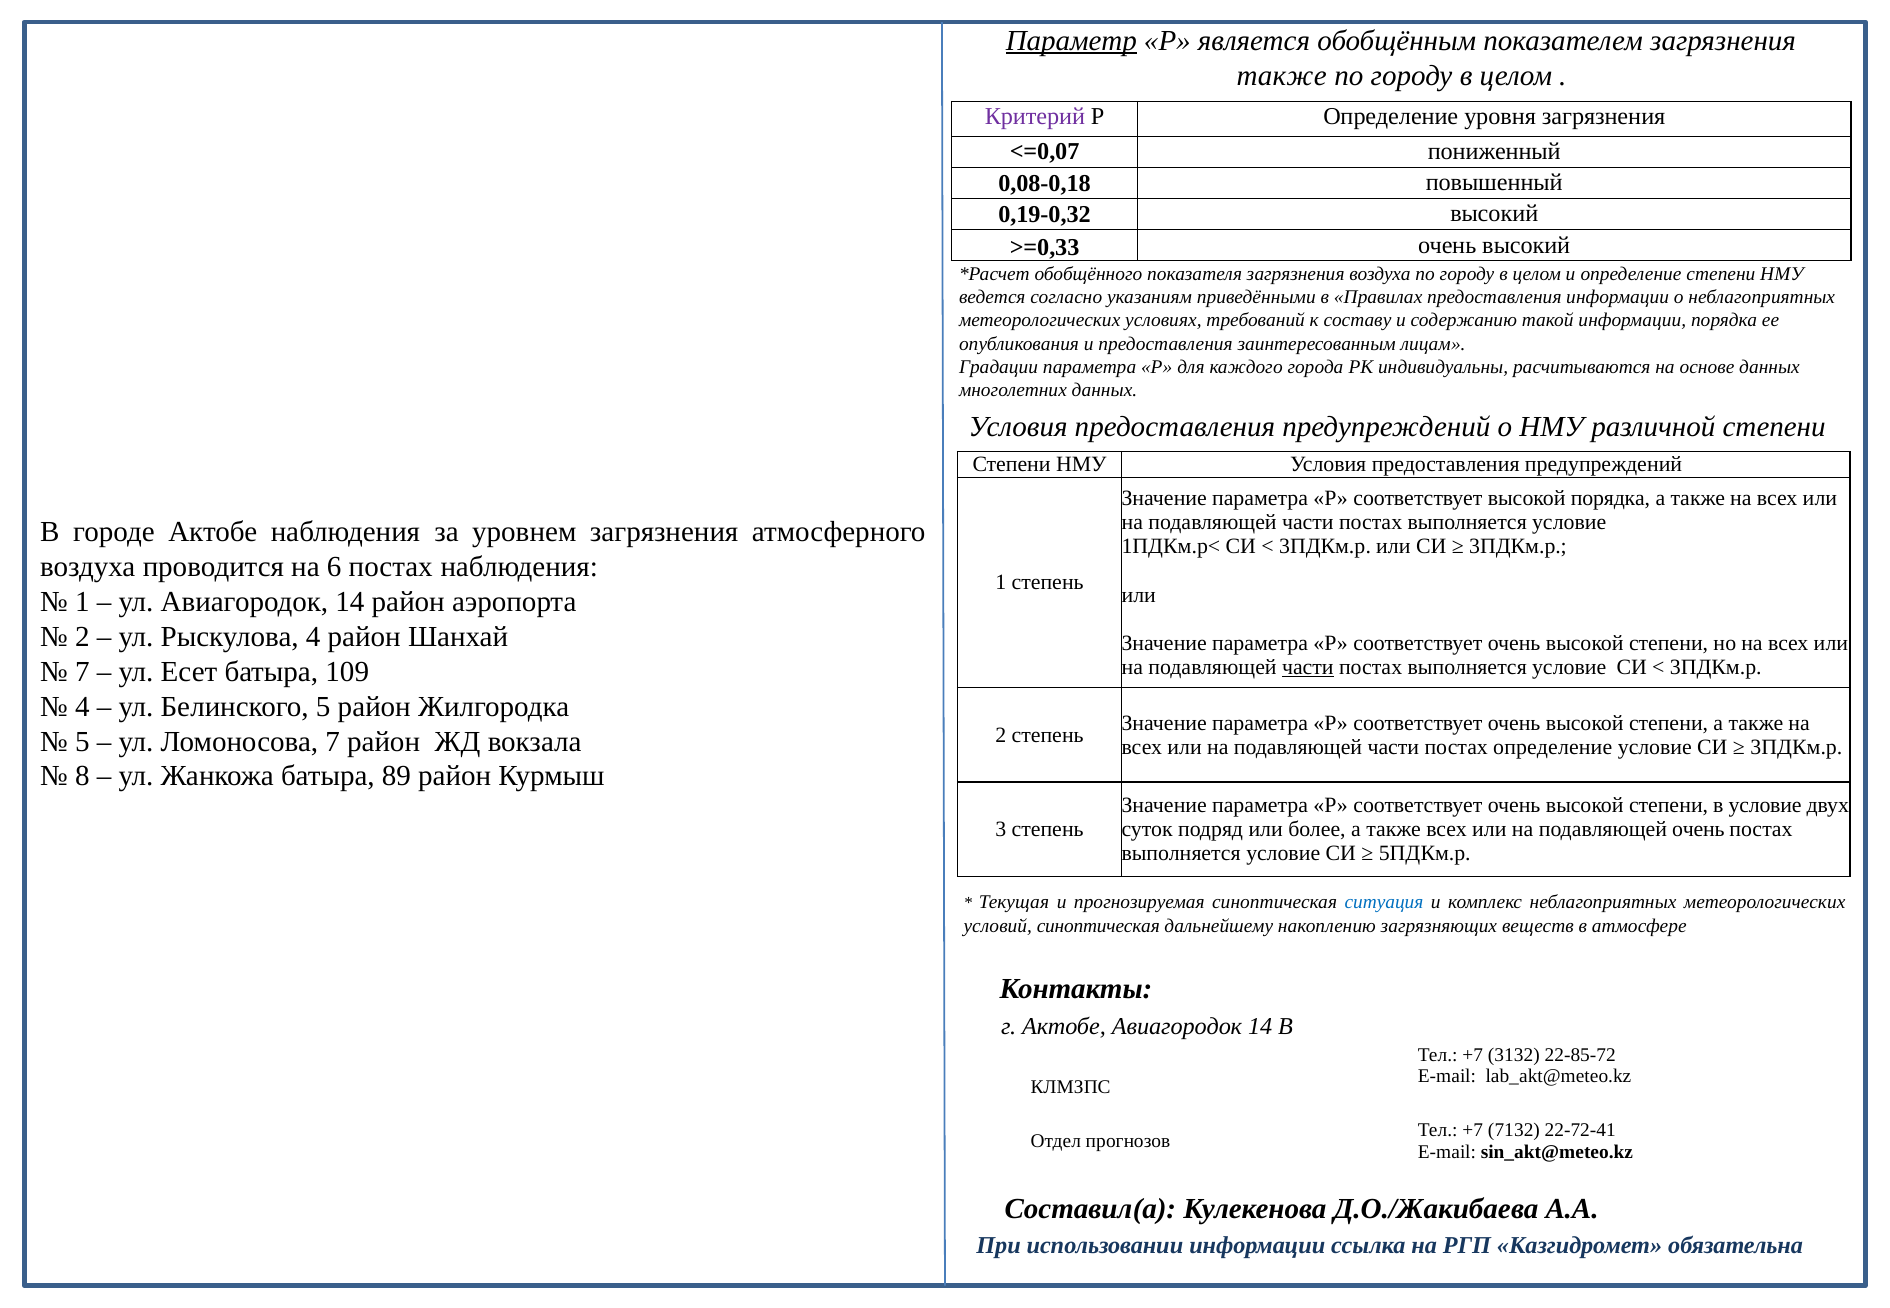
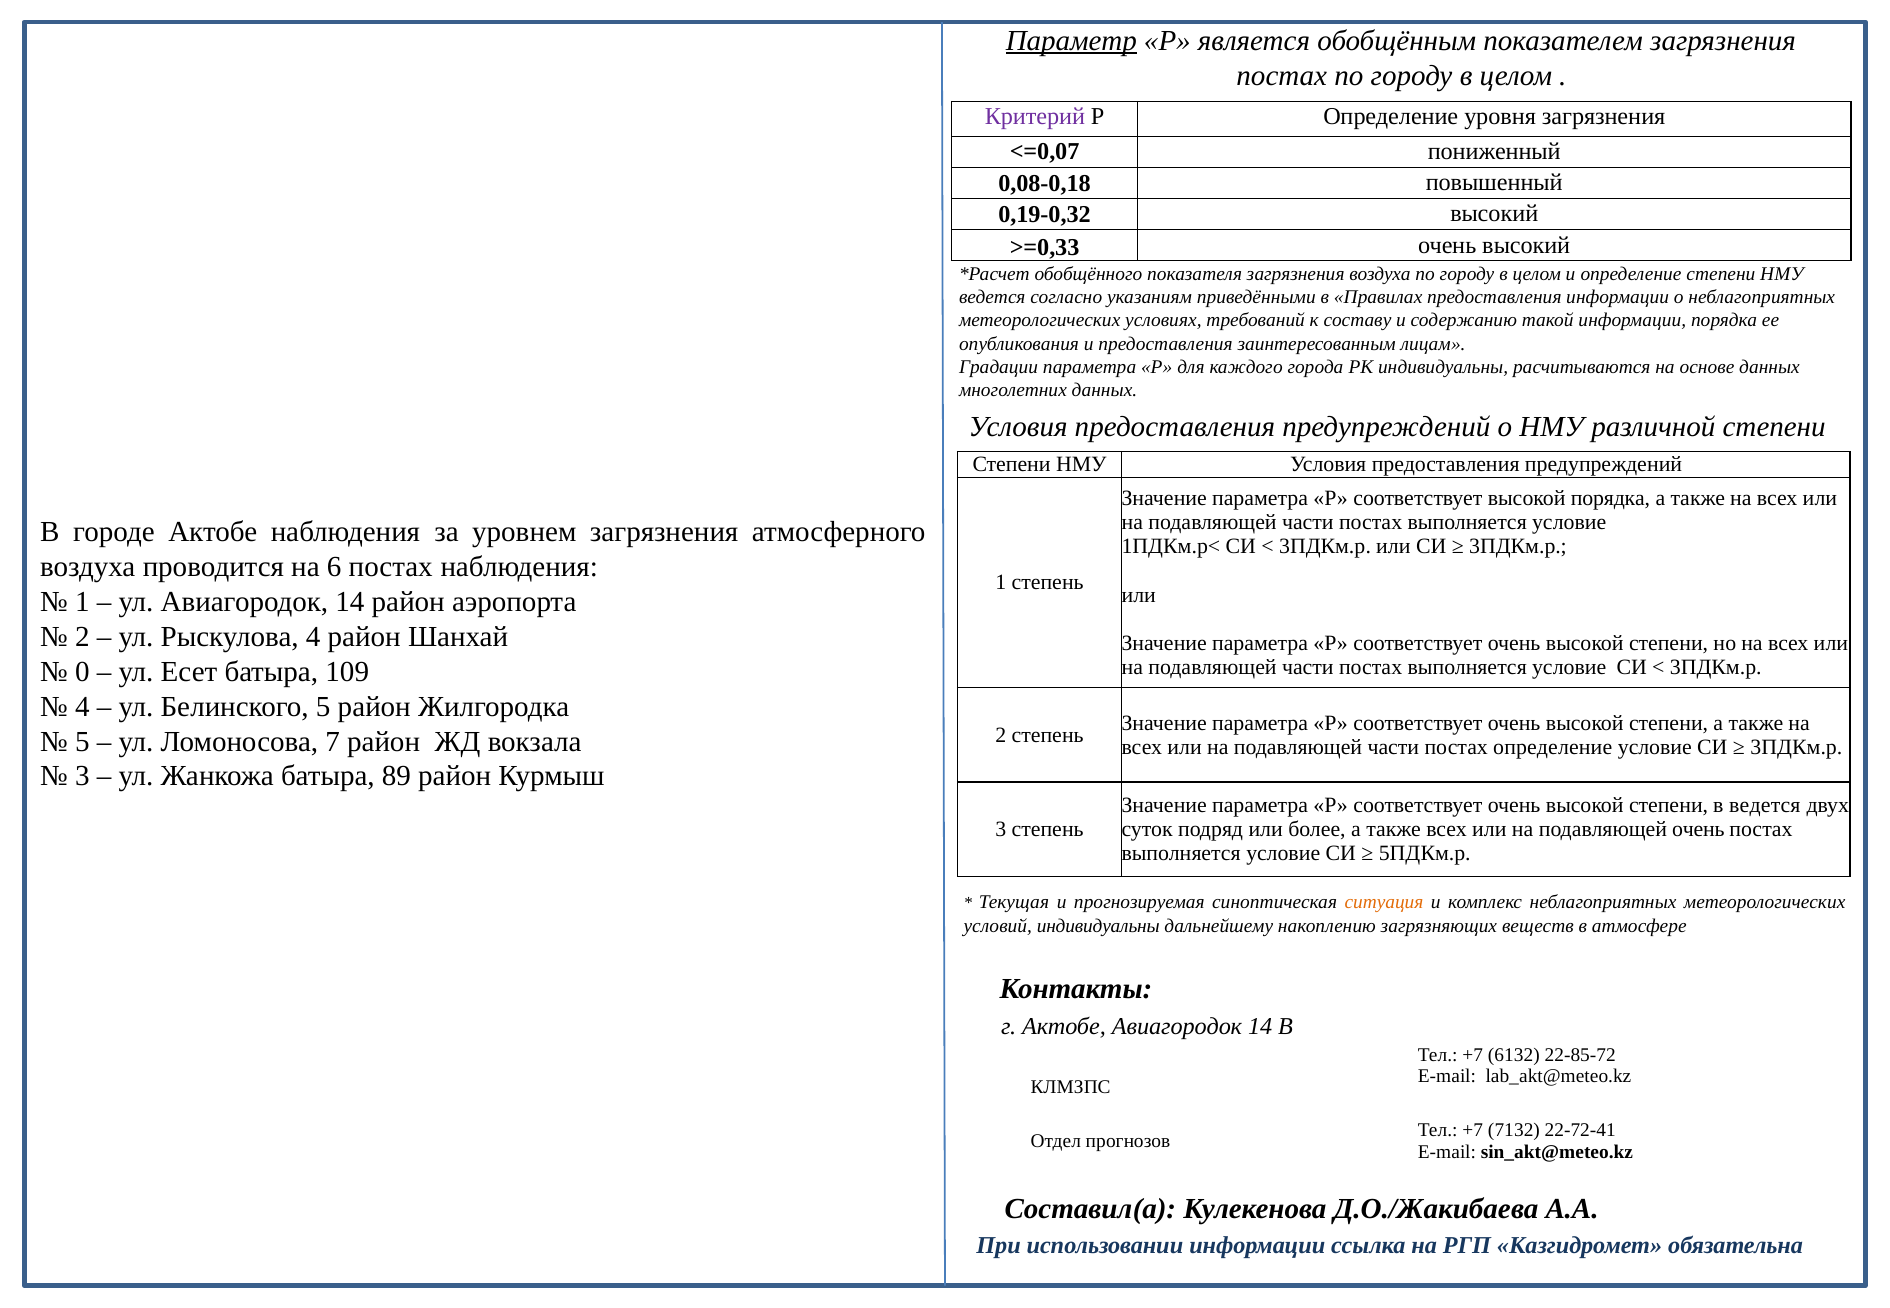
также: также -> постах (1282, 76)
части underline: present -> none (1308, 668)
7: 7 -> 0 (82, 672)
8: 8 -> 3 (82, 777)
в условие: условие -> ведется (1765, 806)
ситуация colour: blue -> orange (1384, 903)
условий синоптическая: синоптическая -> индивидуальны (1098, 926)
3132: 3132 -> 6132 (1514, 1055)
